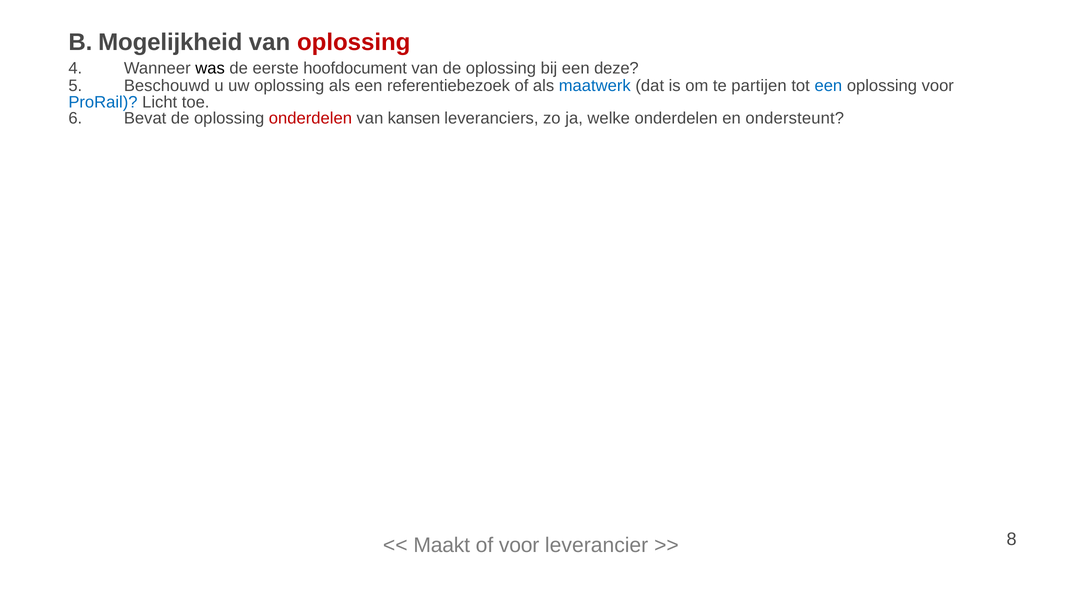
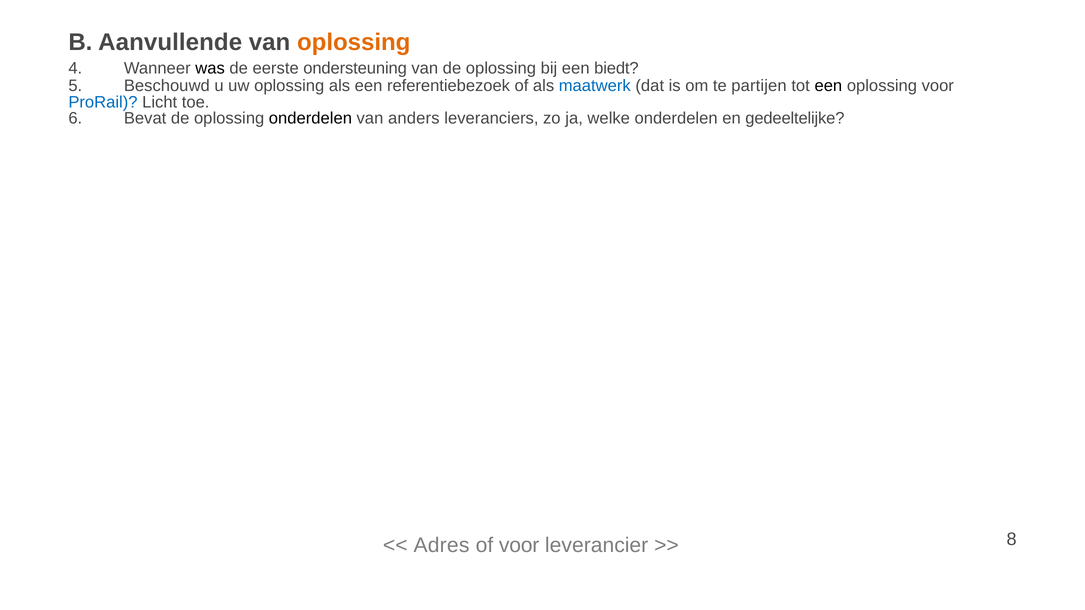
Mogelijkheid: Mogelijkheid -> Aanvullende (170, 43)
oplossing colour: red -> orange (354, 43)
hoofdocument: hoofdocument -> ondersteuning (355, 68)
deze: deze -> biedt (616, 68)
een colour: blue -> black (828, 86)
onderdelen colour: red -> black (310, 118)
kansen: kansen -> anders (414, 118)
ondersteunt: ondersteunt -> gedeeltelijke (795, 118)
Maakt: Maakt -> Adres (441, 546)
